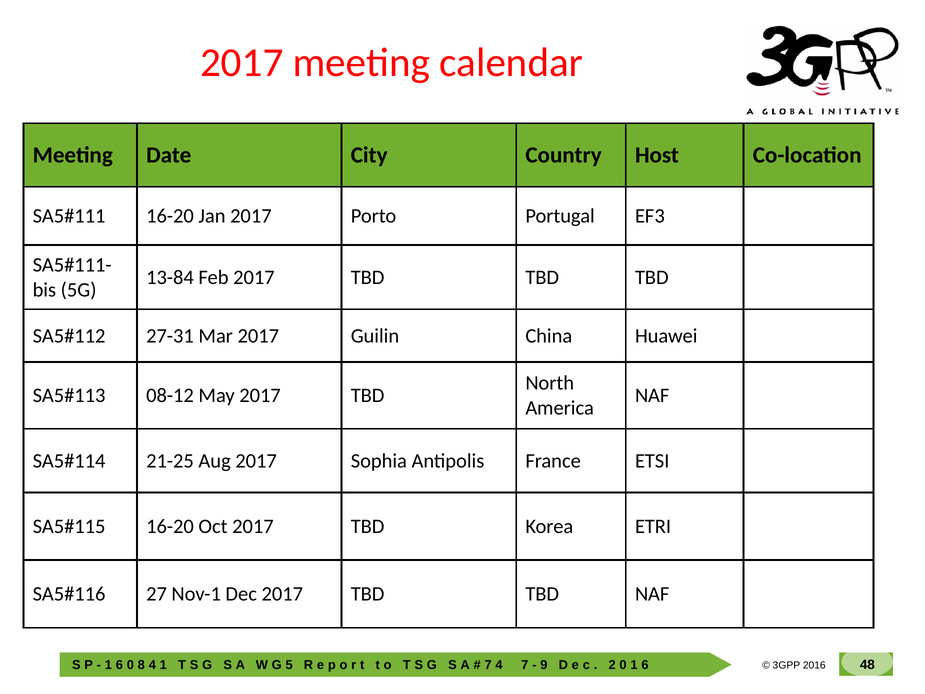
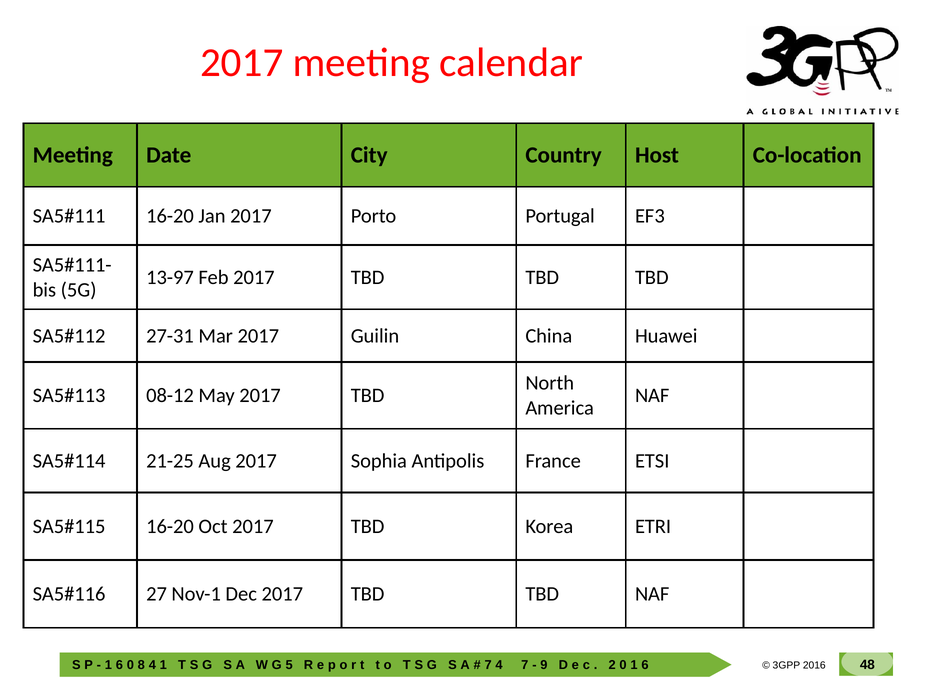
13-84: 13-84 -> 13-97 (170, 277)
